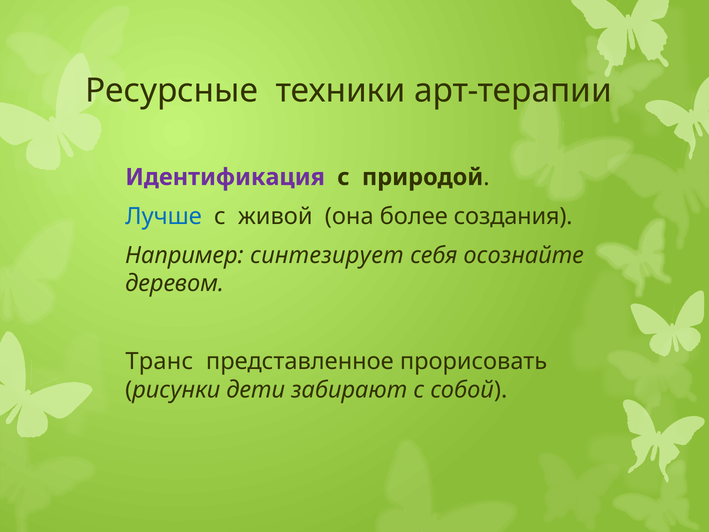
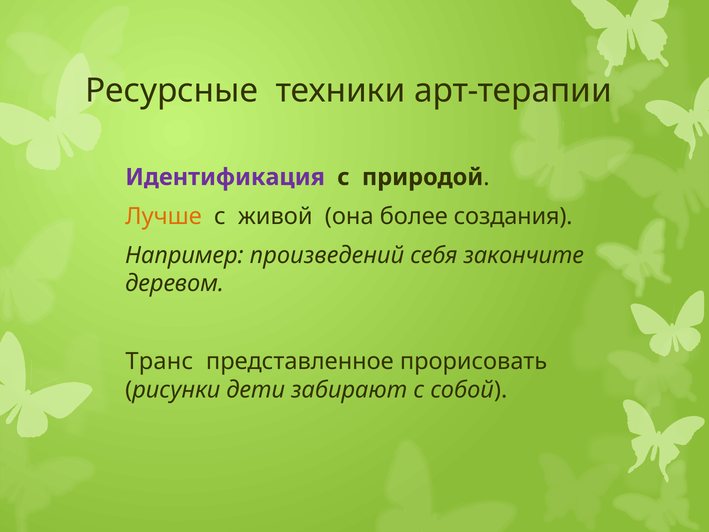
Лучше colour: blue -> orange (164, 216)
синтезирует: синтезирует -> произведений (327, 255)
осознайте: осознайте -> закончите (524, 255)
